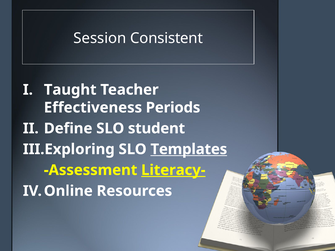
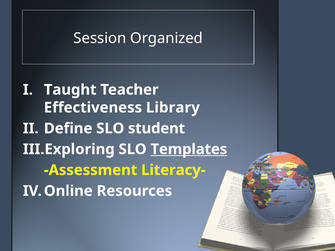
Consistent: Consistent -> Organized (166, 38)
Periods: Periods -> Library (173, 108)
Literacy- underline: present -> none (173, 170)
